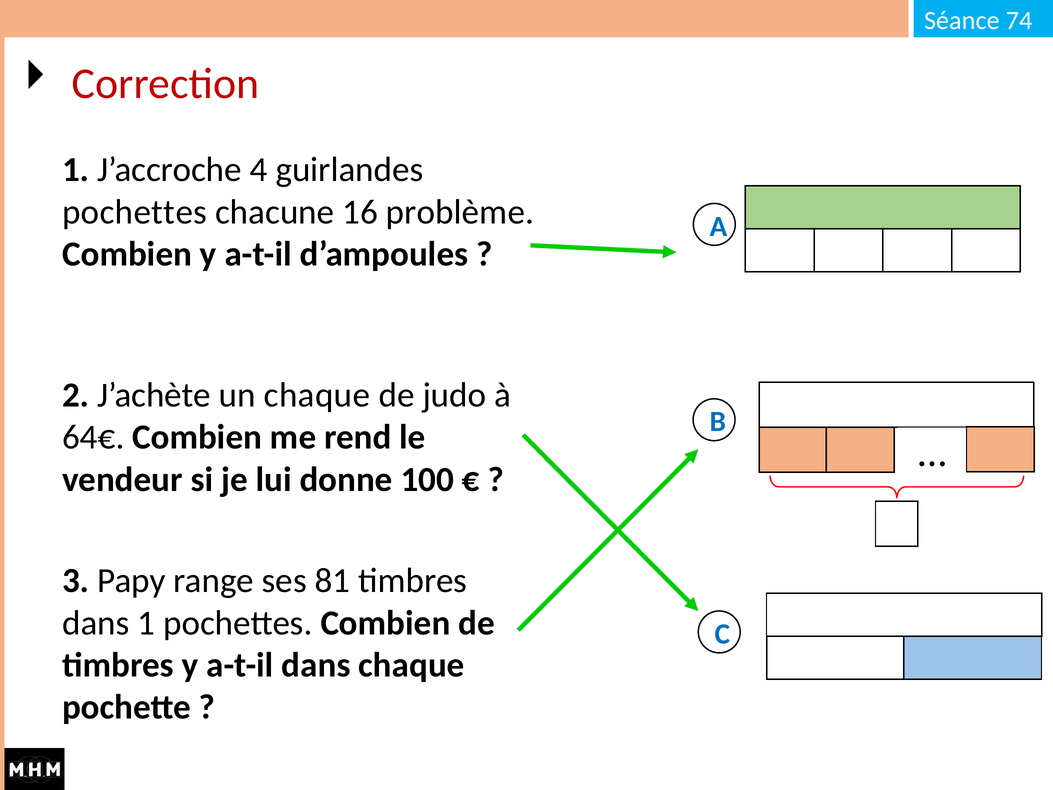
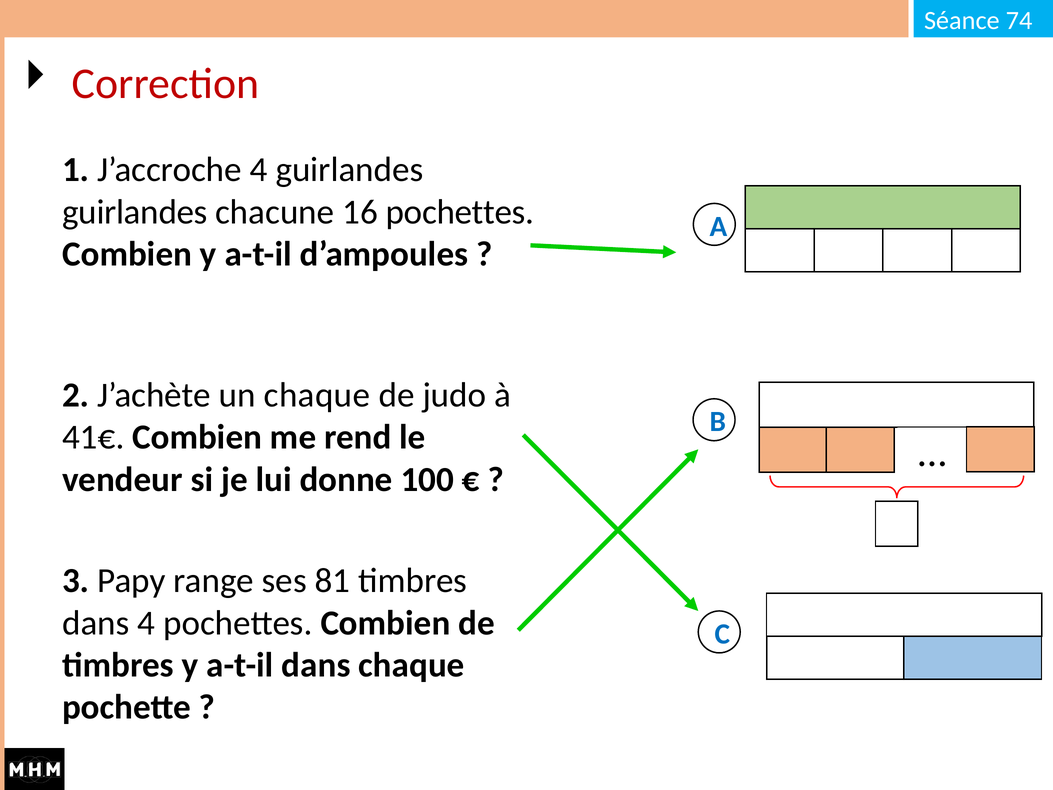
pochettes: pochettes -> guirlandes (135, 212)
16 problème: problème -> pochettes (460, 212)
64€: 64€ -> 41€ (93, 437)
dans 1: 1 -> 4 (146, 623)
